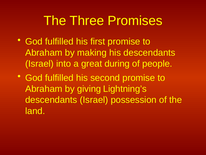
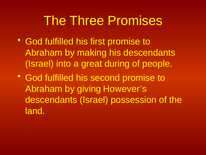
Lightning’s: Lightning’s -> However’s (125, 89)
